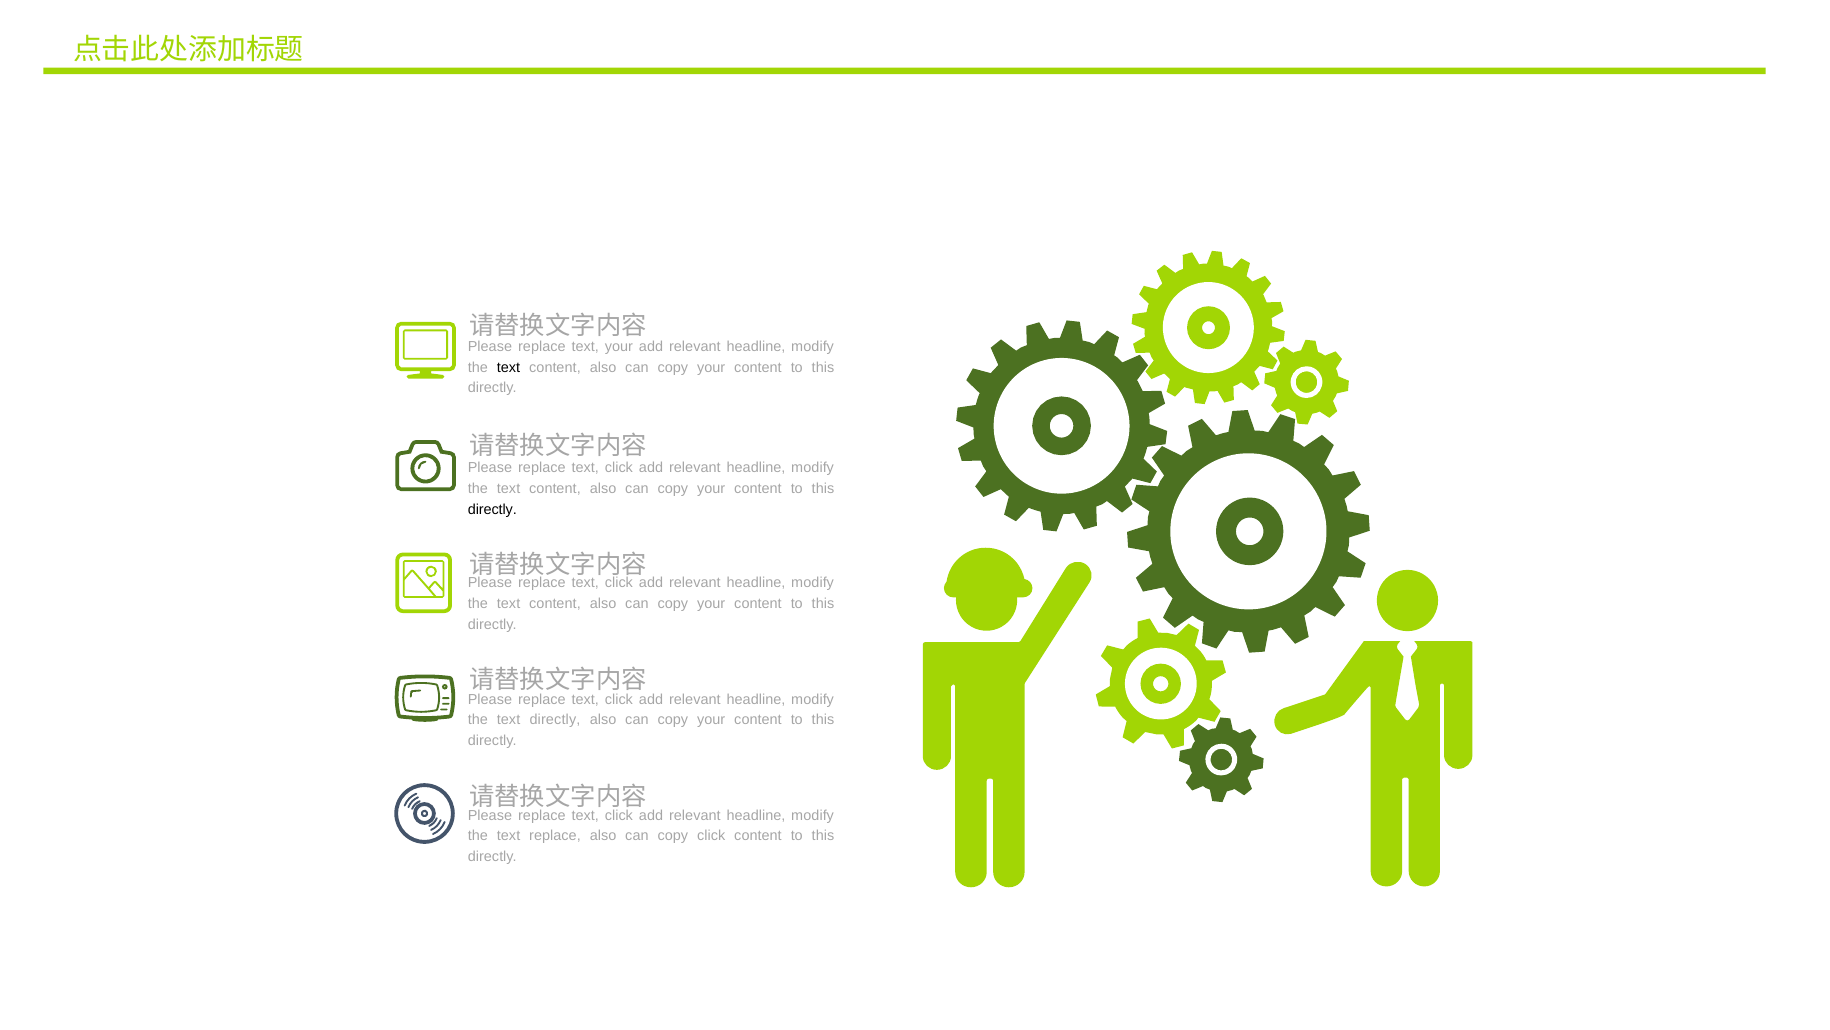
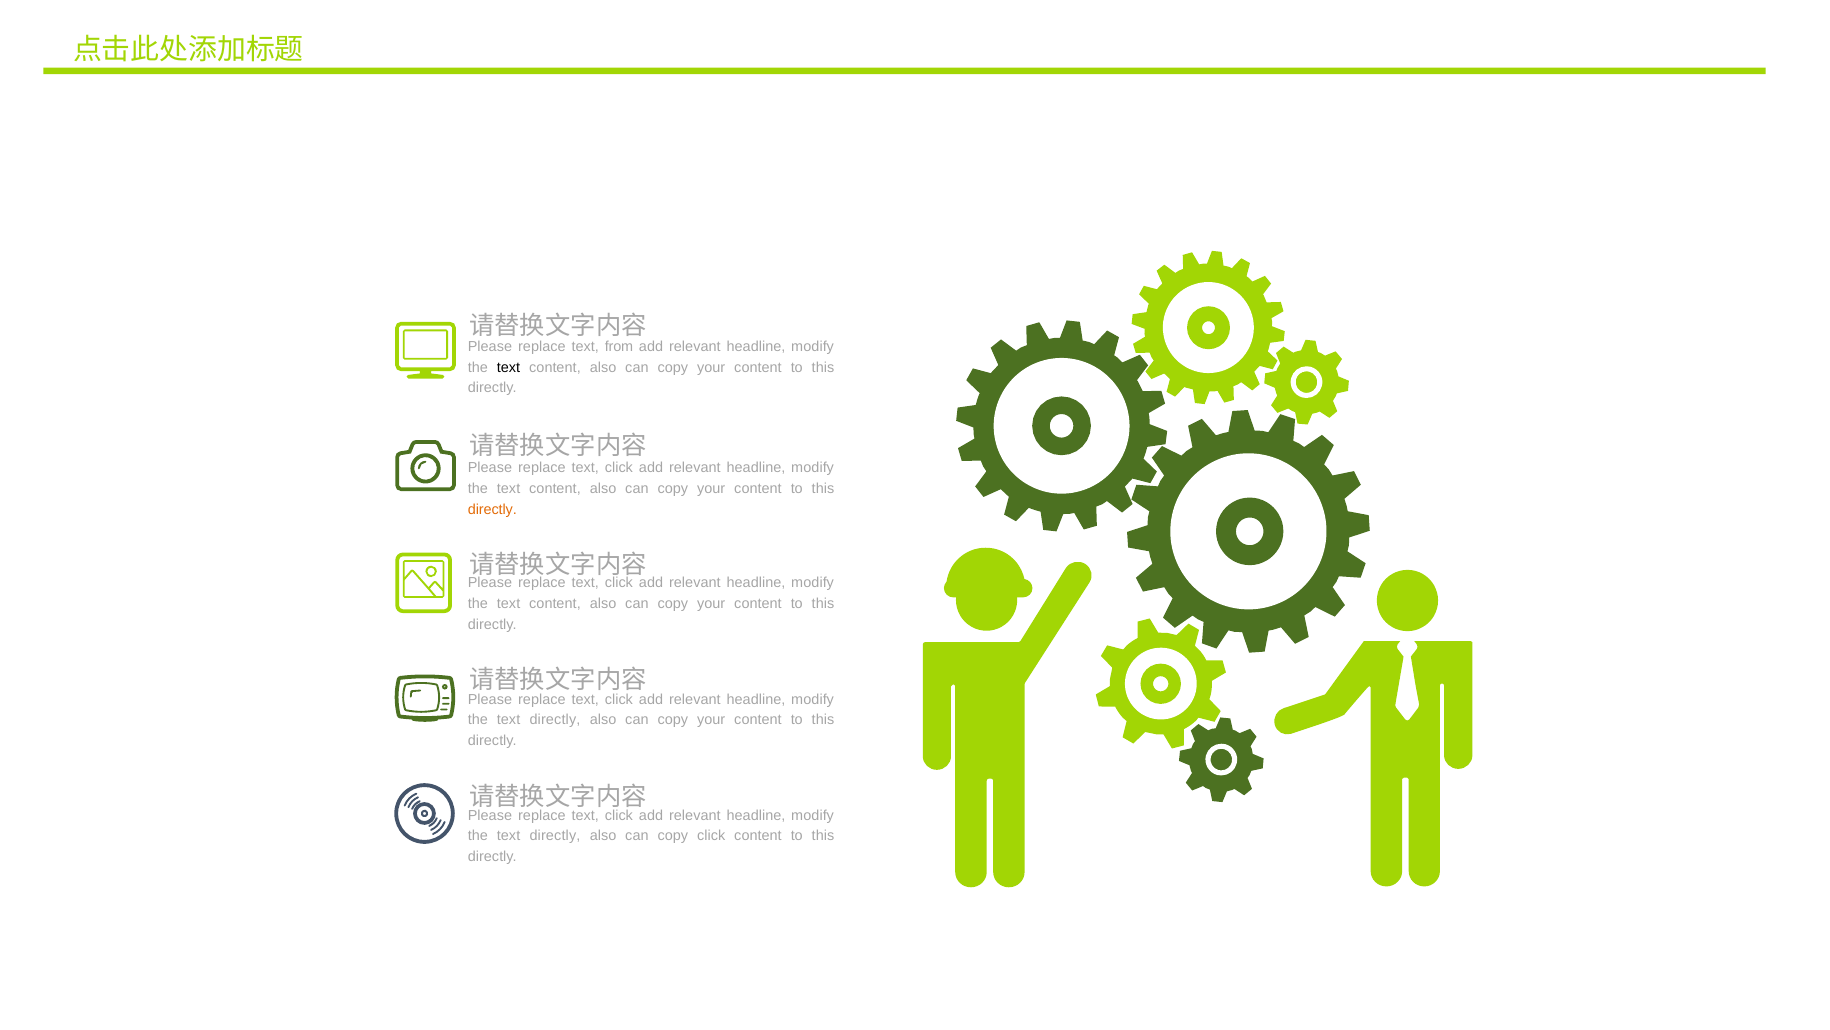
text your: your -> from (619, 346)
directly colour: black -> orange (492, 509)
replace: replace -> directly (555, 836)
